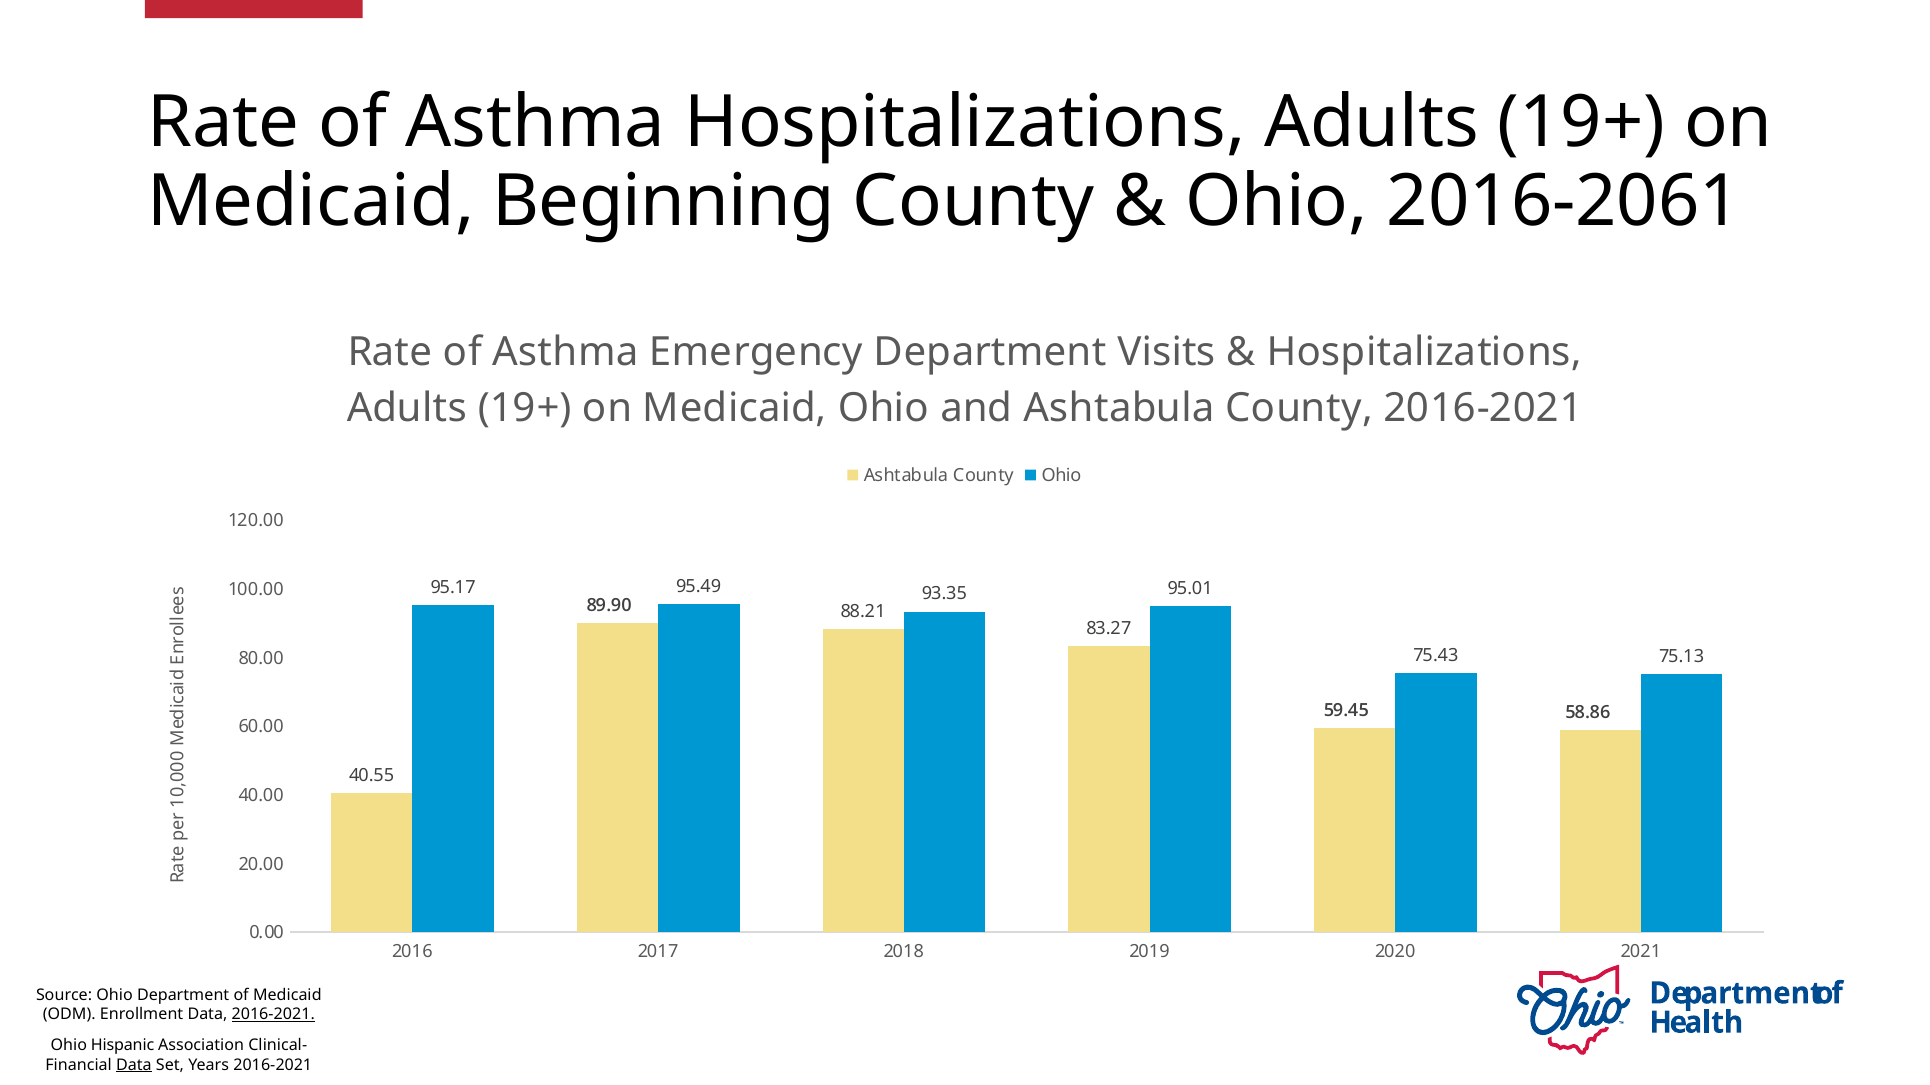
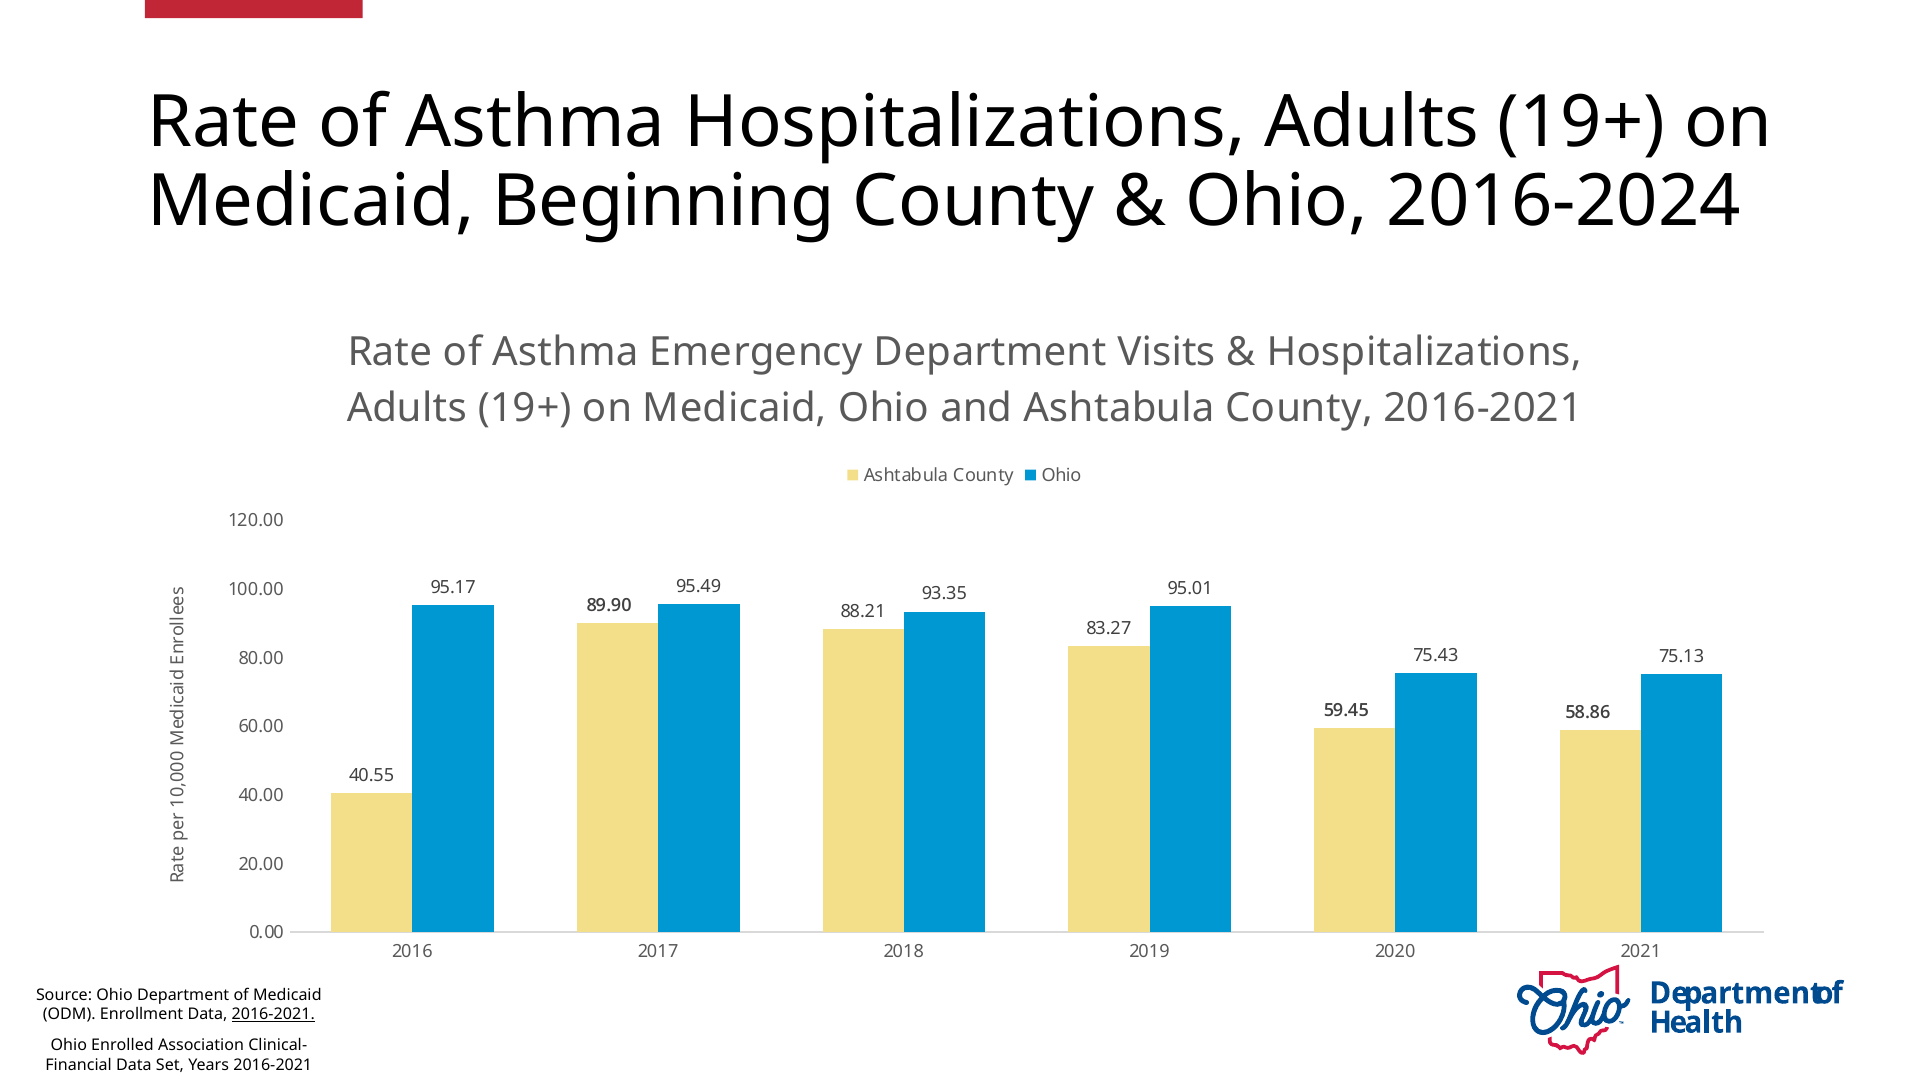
2016-2061: 2016-2061 -> 2016-2024 (1564, 201)
Hispanic: Hispanic -> Enrolled (122, 1046)
Data underline: present -> none (134, 1065)
